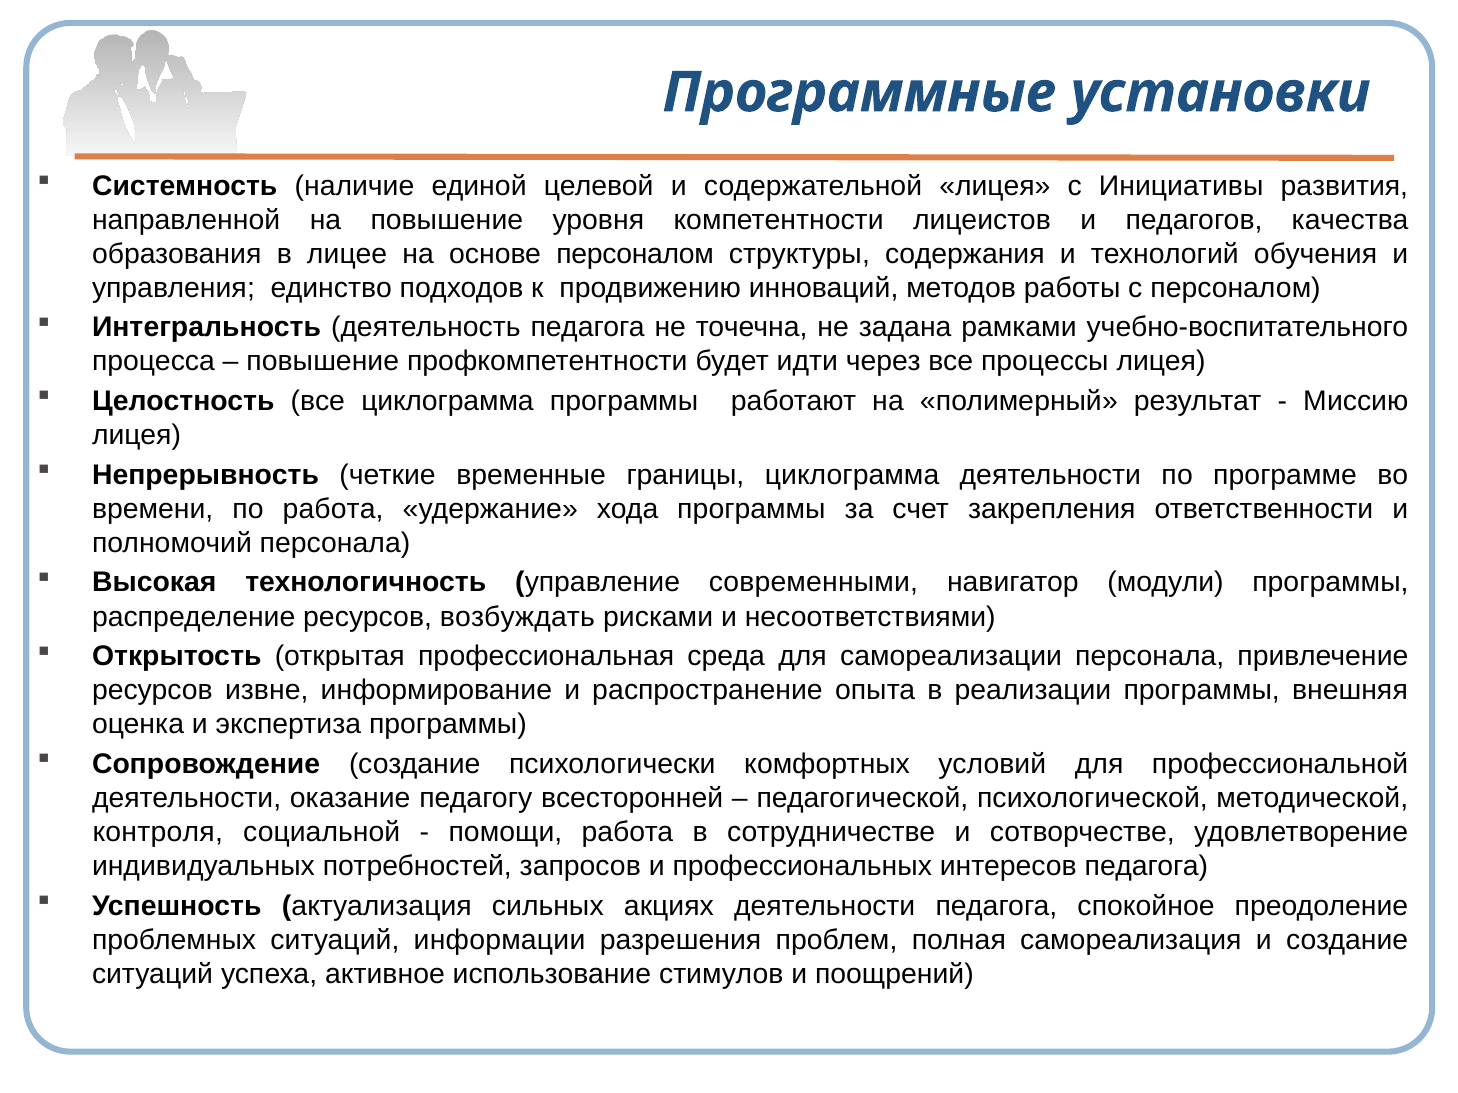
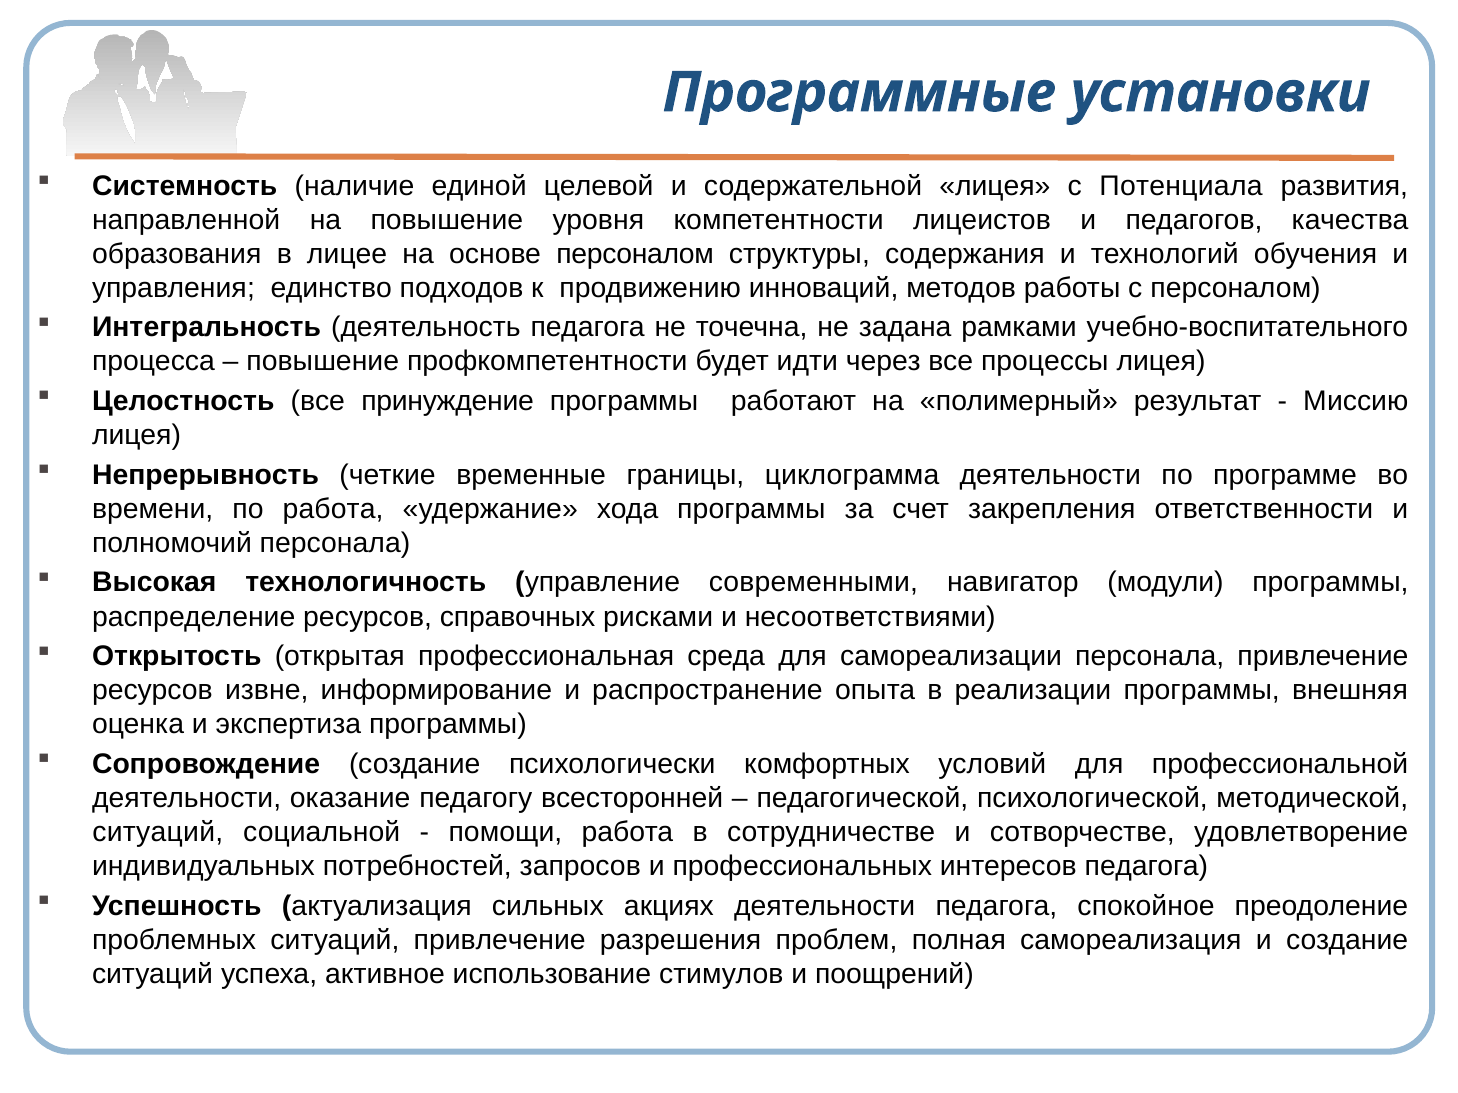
Инициативы: Инициативы -> Потенциала (1181, 186)
все циклограмма: циклограмма -> принуждение (448, 401)
возбуждать: возбуждать -> справочных (518, 617)
контроля: контроля -> ситуаций (158, 833)
ситуаций информации: информации -> привлечение (500, 940)
